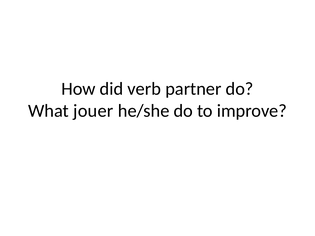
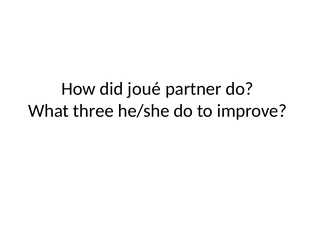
verb: verb -> joué (144, 89)
jouer: jouer -> three (93, 111)
